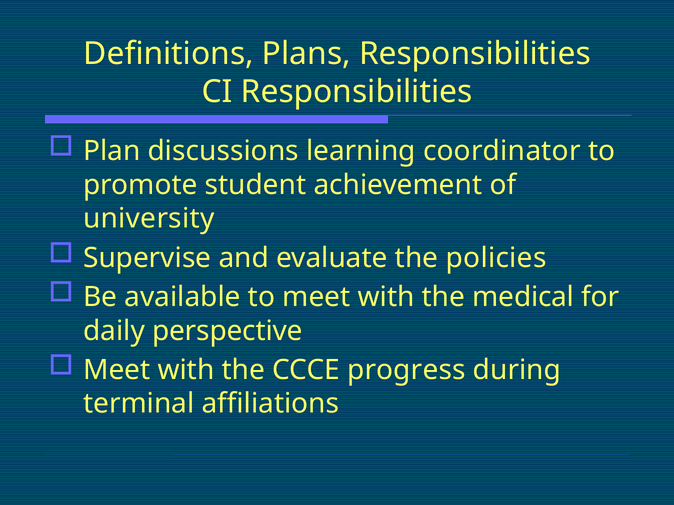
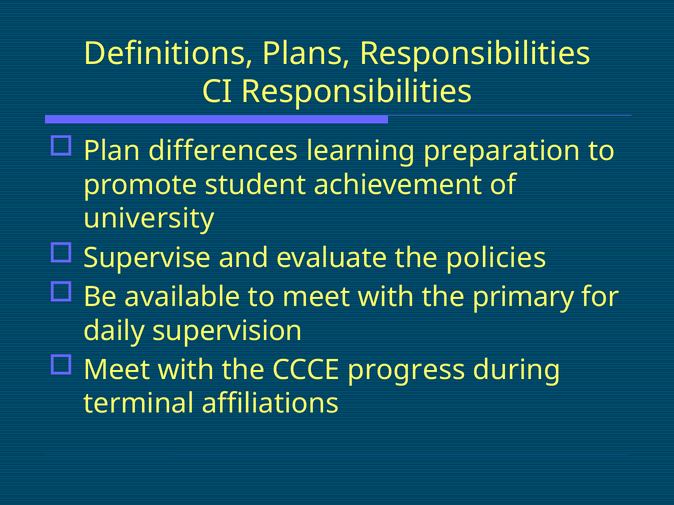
discussions: discussions -> differences (223, 151)
coordinator: coordinator -> preparation (502, 151)
medical: medical -> primary (523, 297)
perspective: perspective -> supervision (227, 331)
